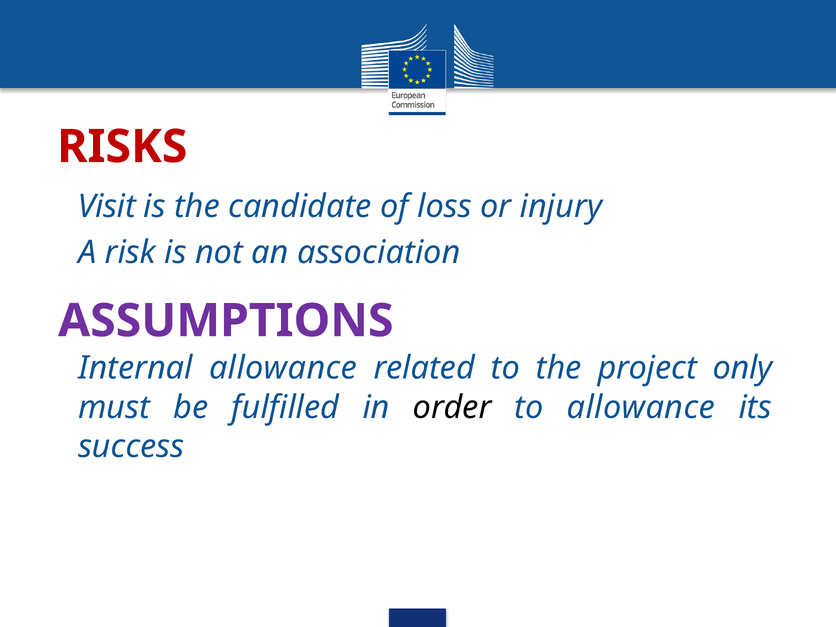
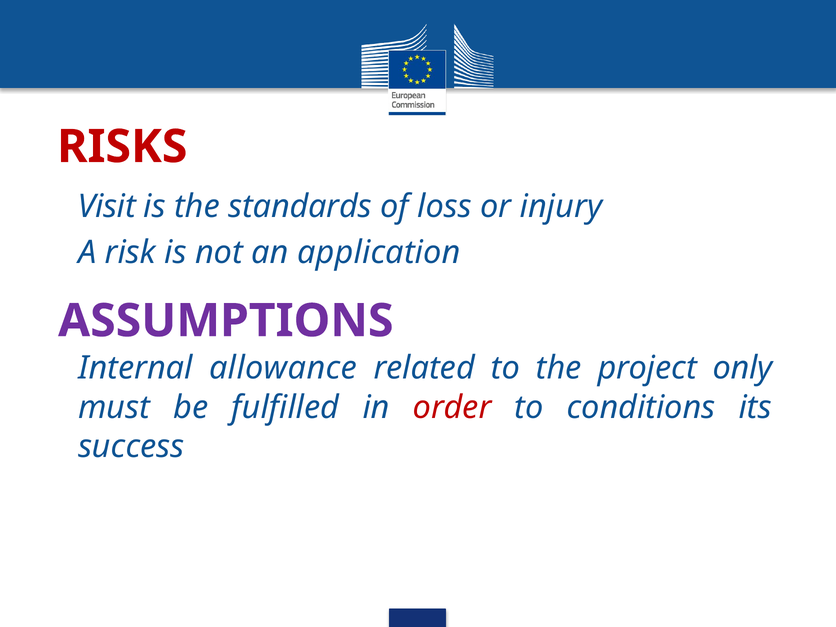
candidate: candidate -> standards (300, 207)
association: association -> application (379, 252)
order colour: black -> red (452, 407)
to allowance: allowance -> conditions (641, 407)
